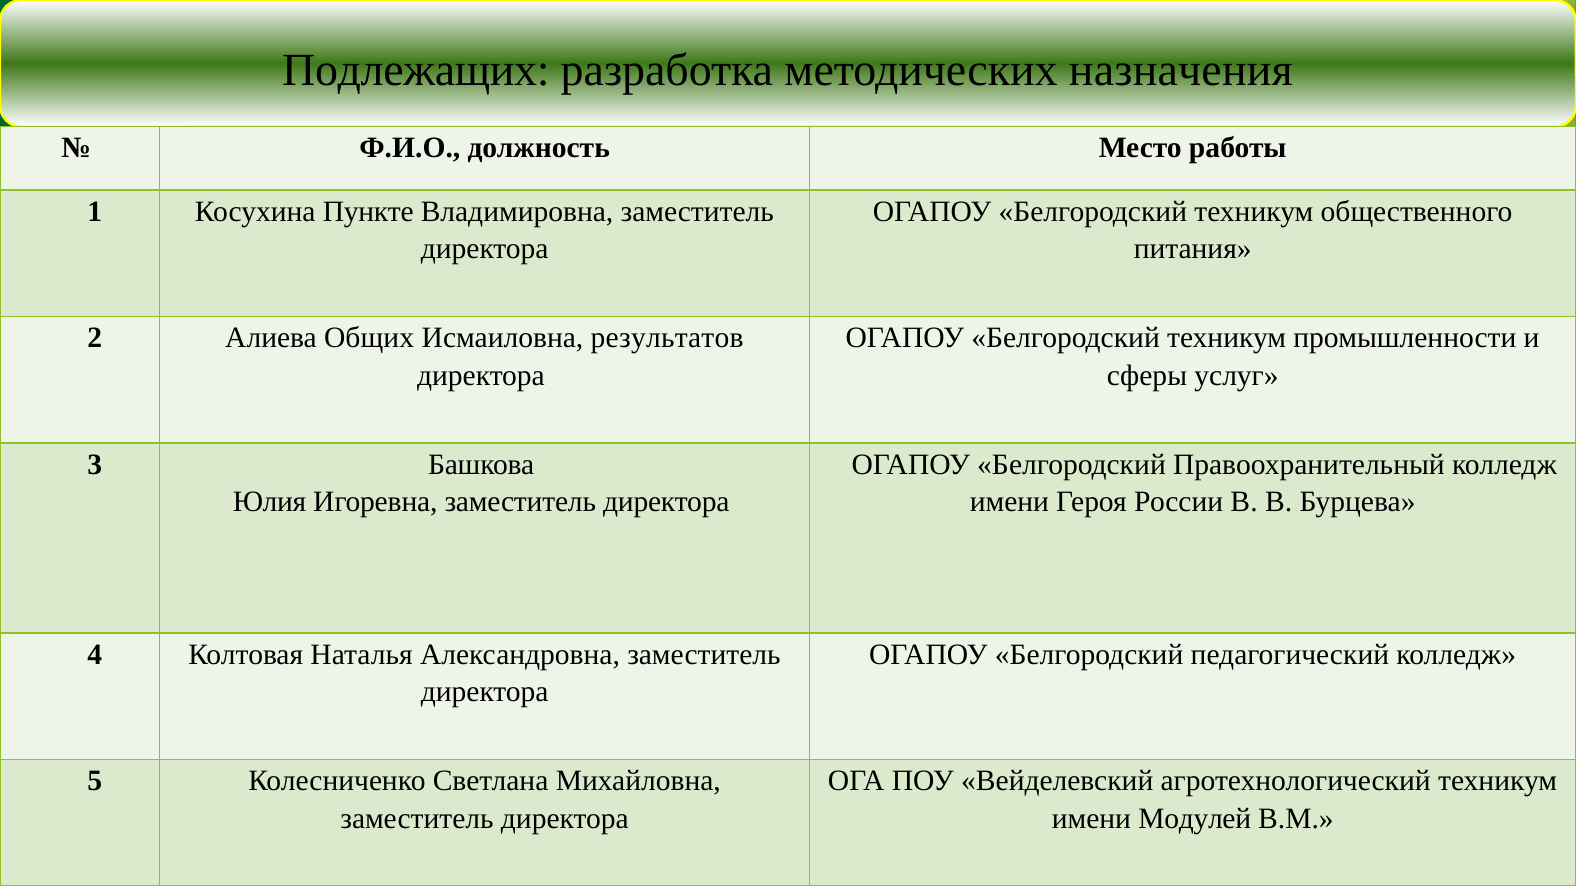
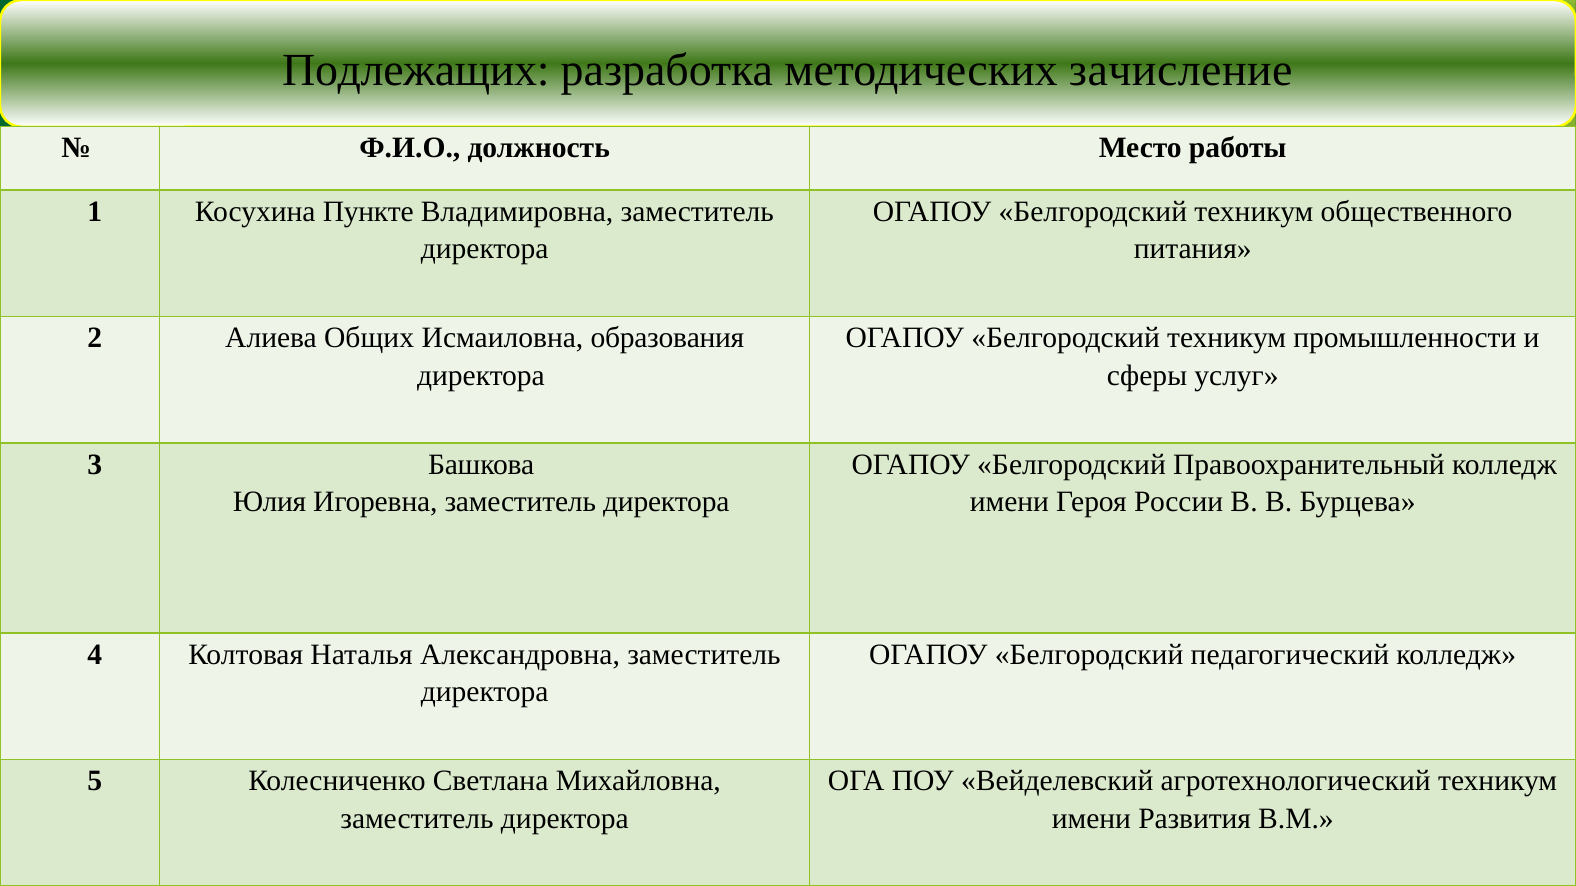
назначения: назначения -> зачисление (1181, 71)
результатов: результатов -> образования (667, 338)
Модулей: Модулей -> Развития (1195, 819)
